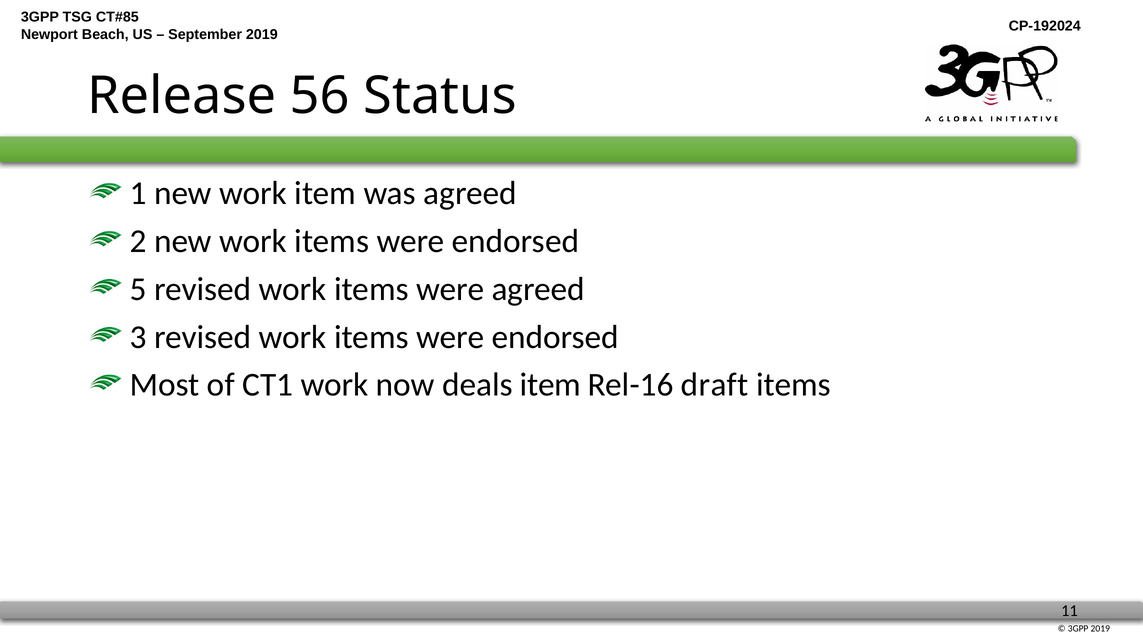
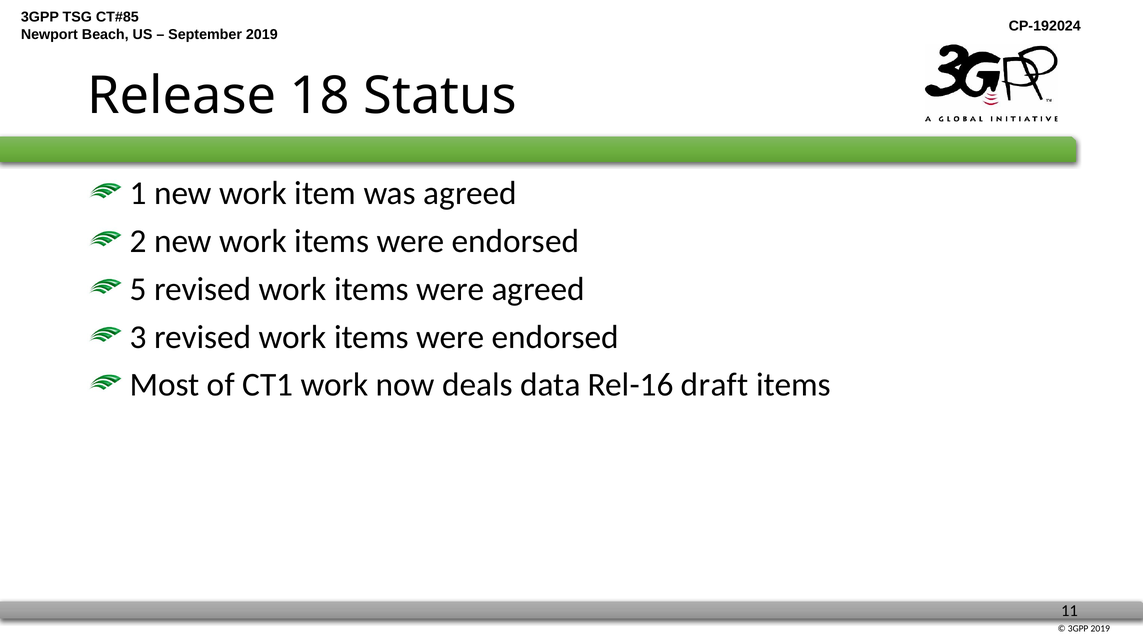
56: 56 -> 18 (320, 96)
deals item: item -> data (550, 385)
